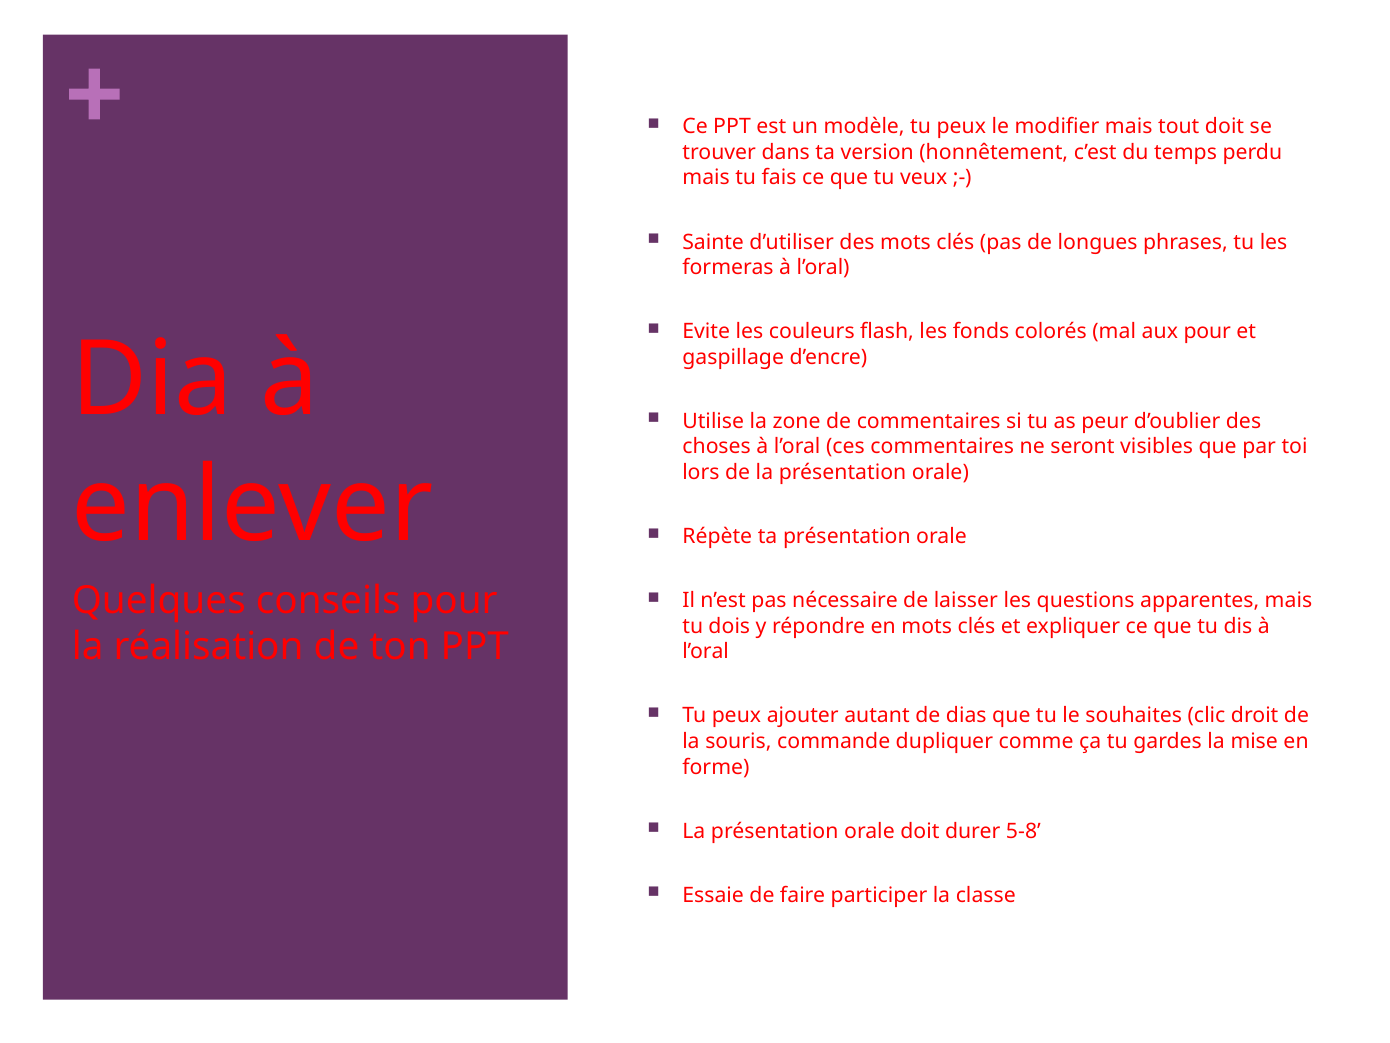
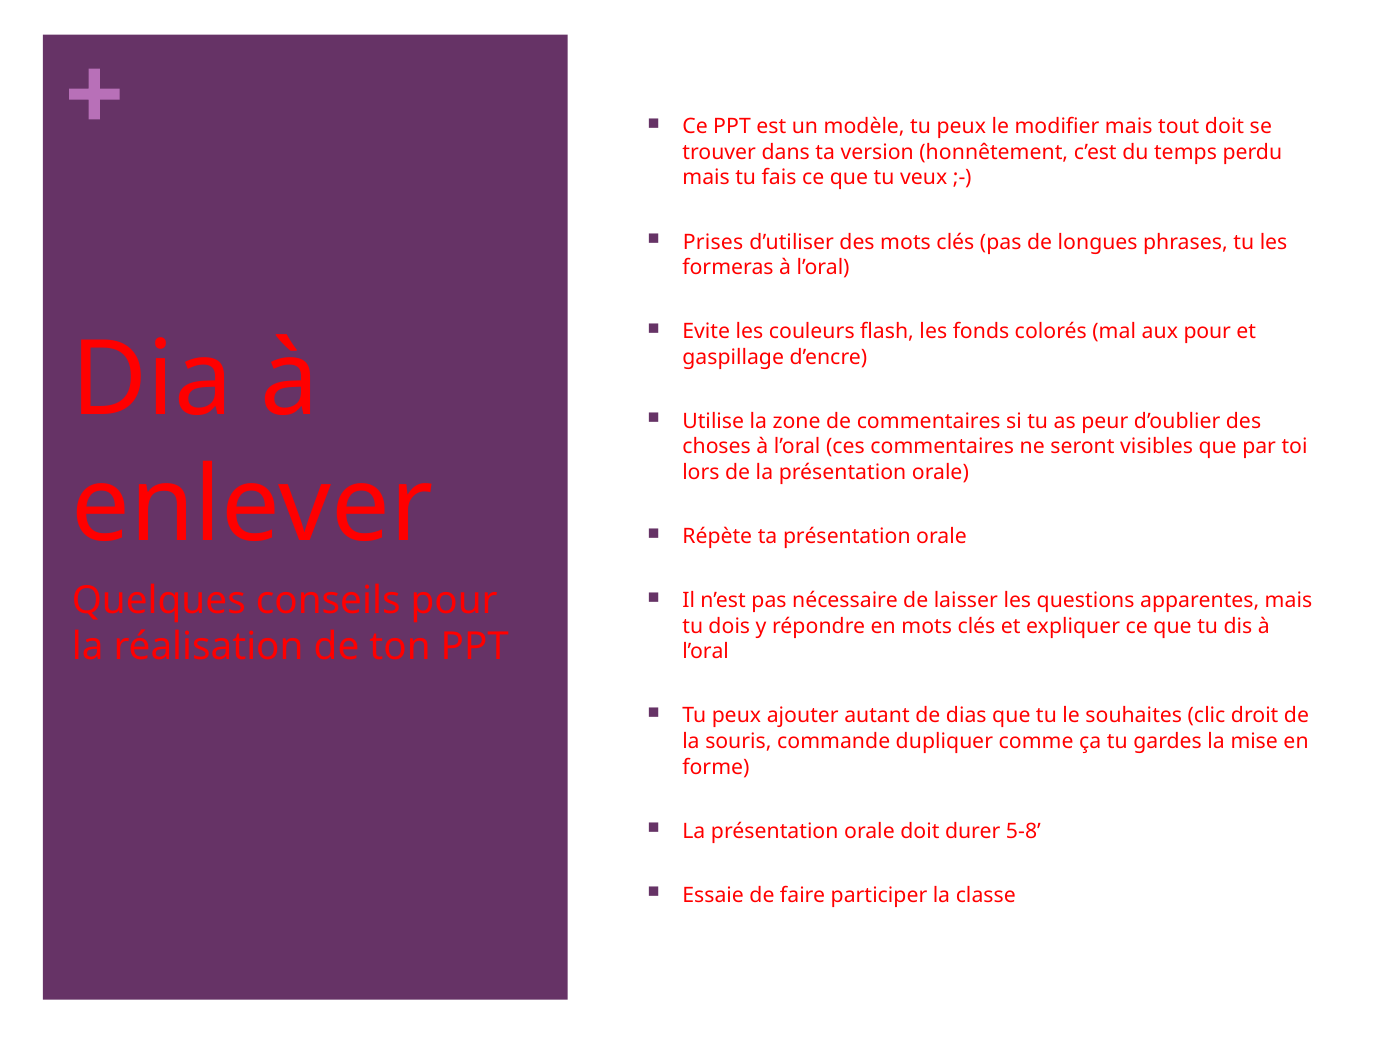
Sainte: Sainte -> Prises (713, 242)
